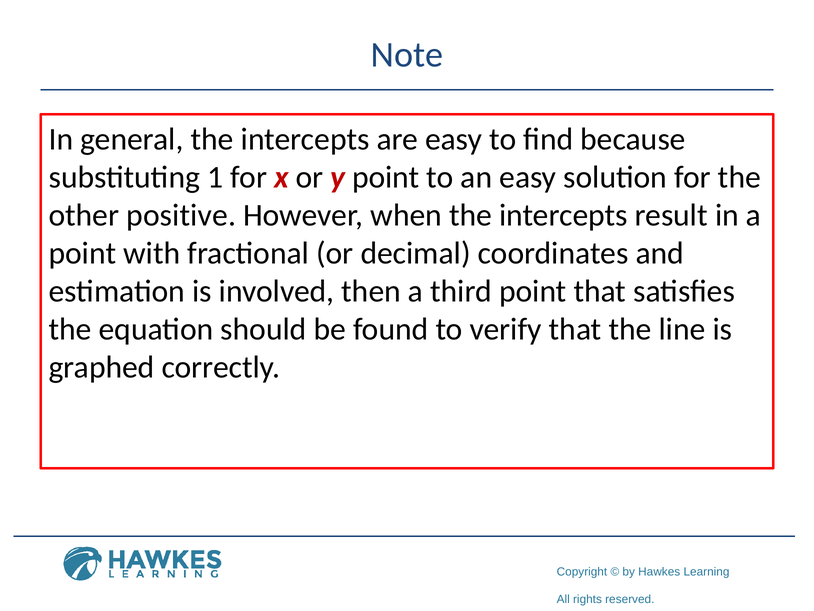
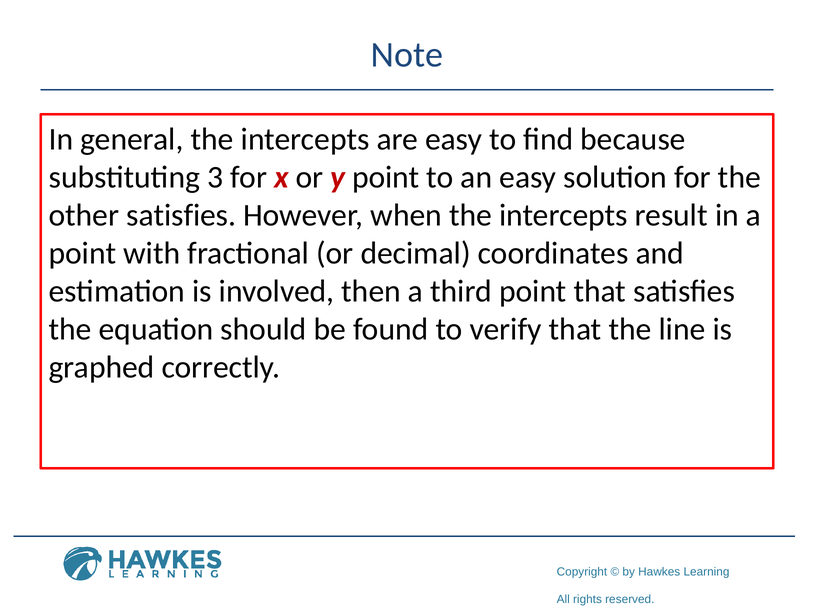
1: 1 -> 3 (215, 177)
other positive: positive -> satisfies (181, 215)
